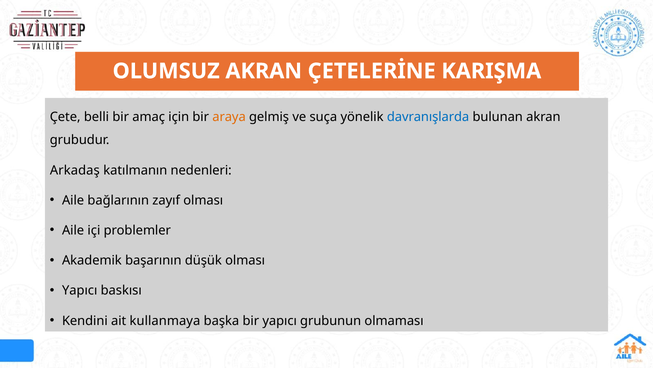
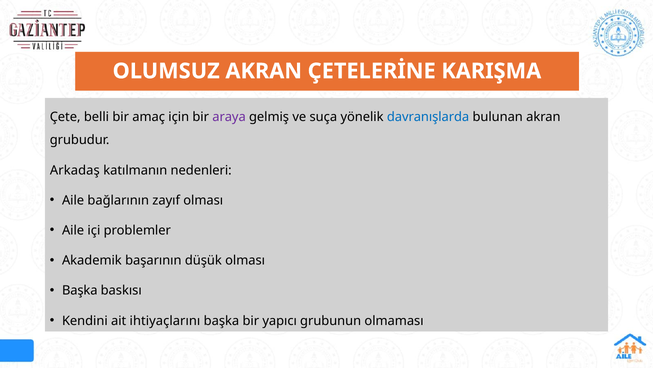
araya colour: orange -> purple (229, 117)
Yapıcı: Yapıcı -> Başka (80, 290)
kullanmaya: kullanmaya -> ihtiyaçlarını (165, 320)
